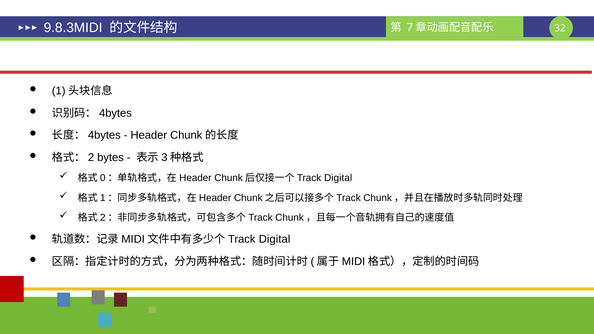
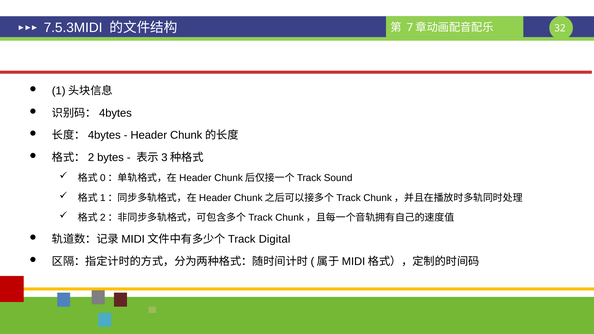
9.8.3MIDI: 9.8.3MIDI -> 7.5.3MIDI (73, 28)
Digital: Digital -> Sound (338, 178)
